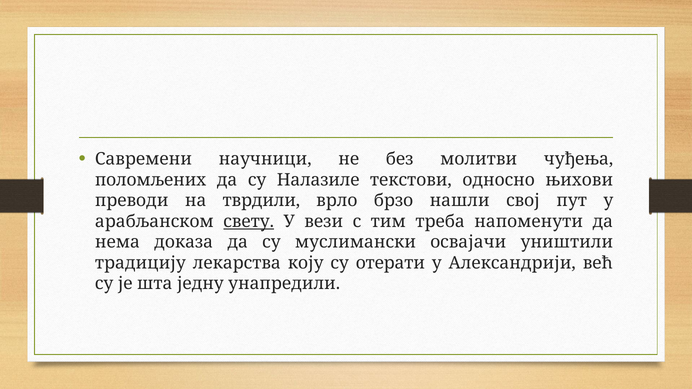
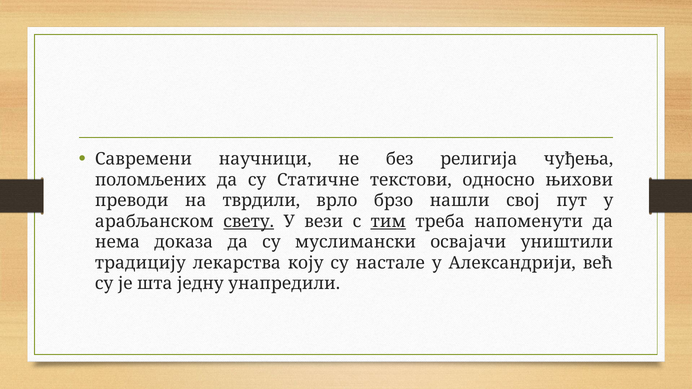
молитви: молитви -> религија (479, 159)
Налазиле: Налазиле -> Статичне (318, 180)
тим underline: none -> present (388, 222)
отерати: отерати -> настале (390, 263)
